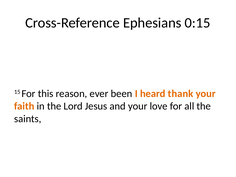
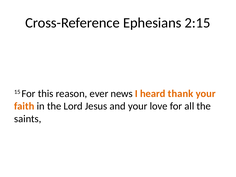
0:15: 0:15 -> 2:15 (198, 23)
been: been -> news (122, 94)
